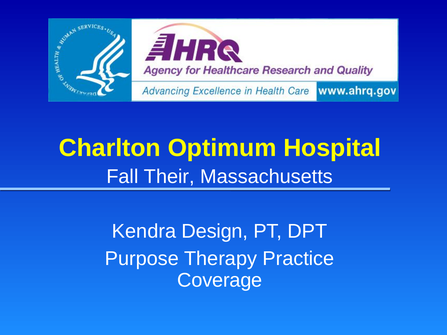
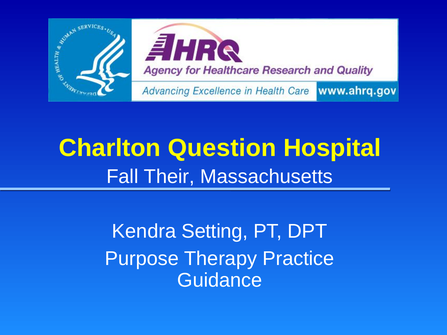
Optimum: Optimum -> Question (222, 148)
Design: Design -> Setting (215, 232)
Coverage: Coverage -> Guidance (220, 280)
